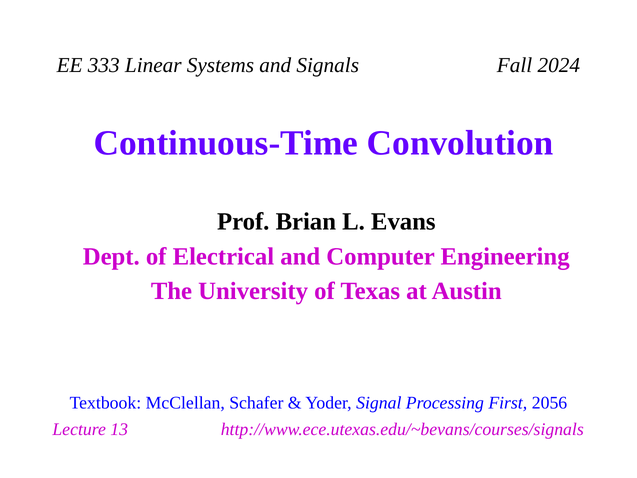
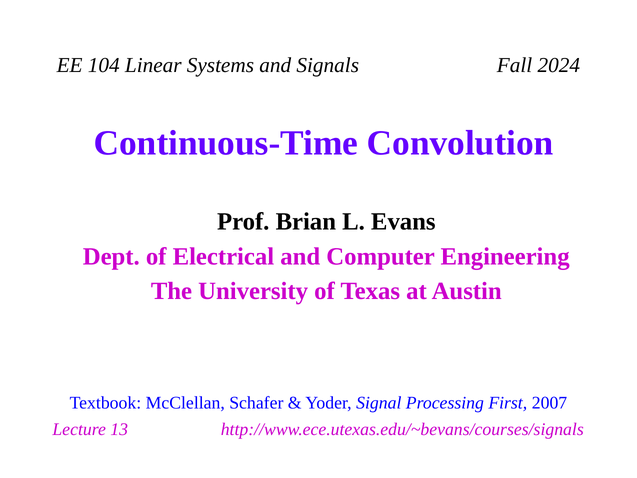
333: 333 -> 104 (104, 65)
2056: 2056 -> 2007 (550, 403)
